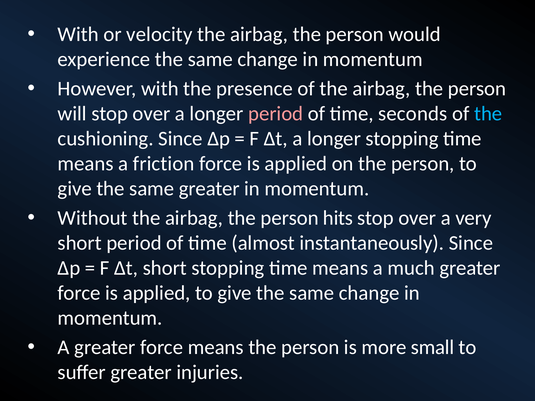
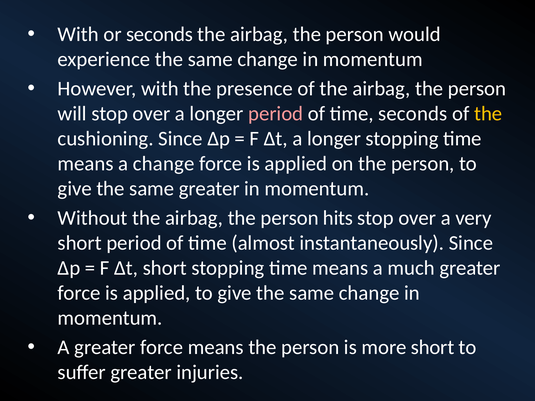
or velocity: velocity -> seconds (160, 34)
the colour: light blue -> yellow (488, 114)
a friction: friction -> change (164, 164)
more small: small -> short (433, 348)
